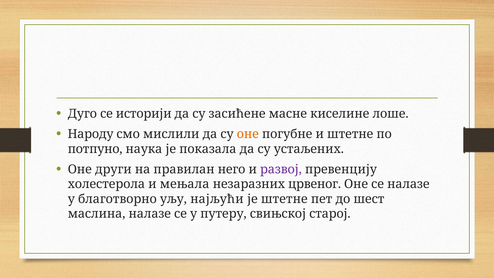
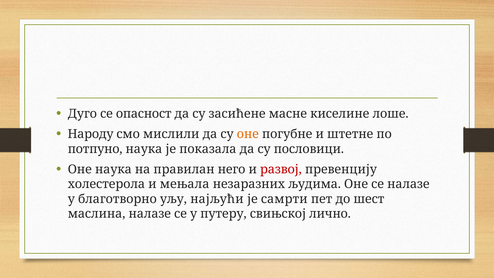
историји: историји -> опасност (144, 114)
устаљених: устаљених -> пословици (309, 149)
Оне други: други -> наука (113, 169)
развој colour: purple -> red (281, 169)
црвеног: црвеног -> људима (315, 184)
је штетне: штетне -> самрти (284, 199)
старој: старој -> лично (330, 214)
